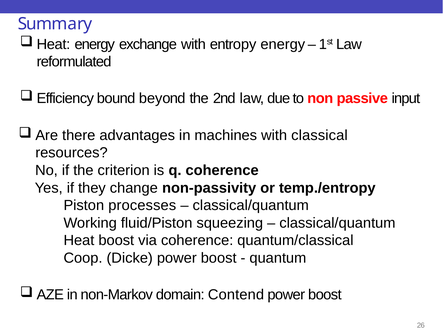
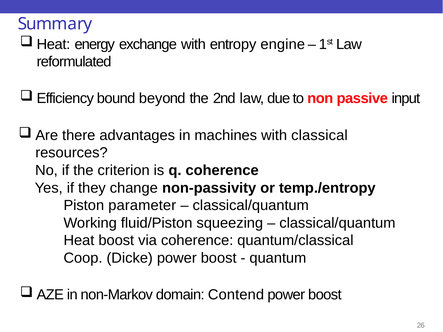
entropy energy: energy -> engine (283, 44)
processes: processes -> parameter (142, 206)
